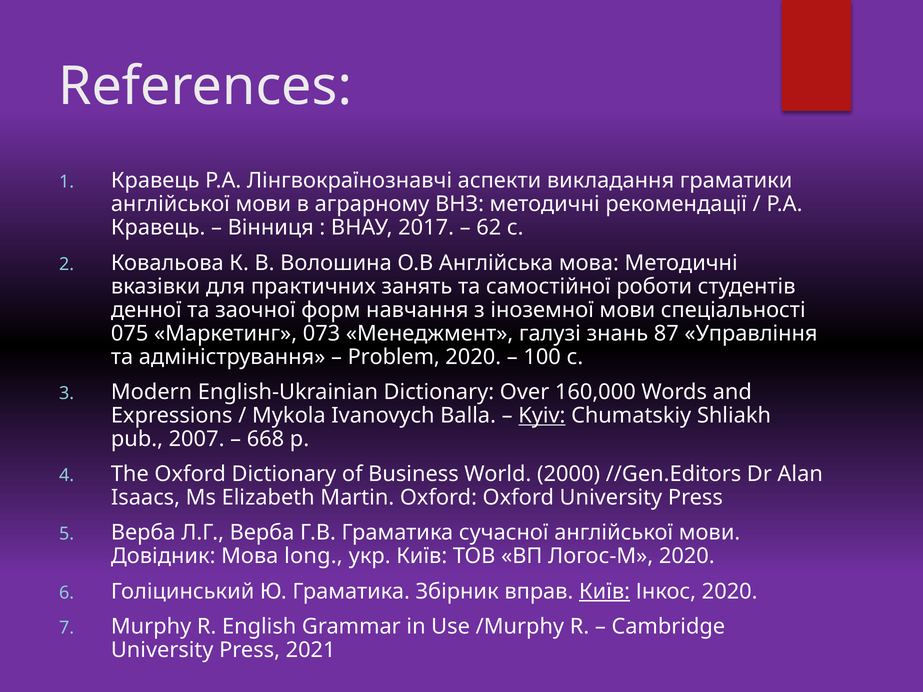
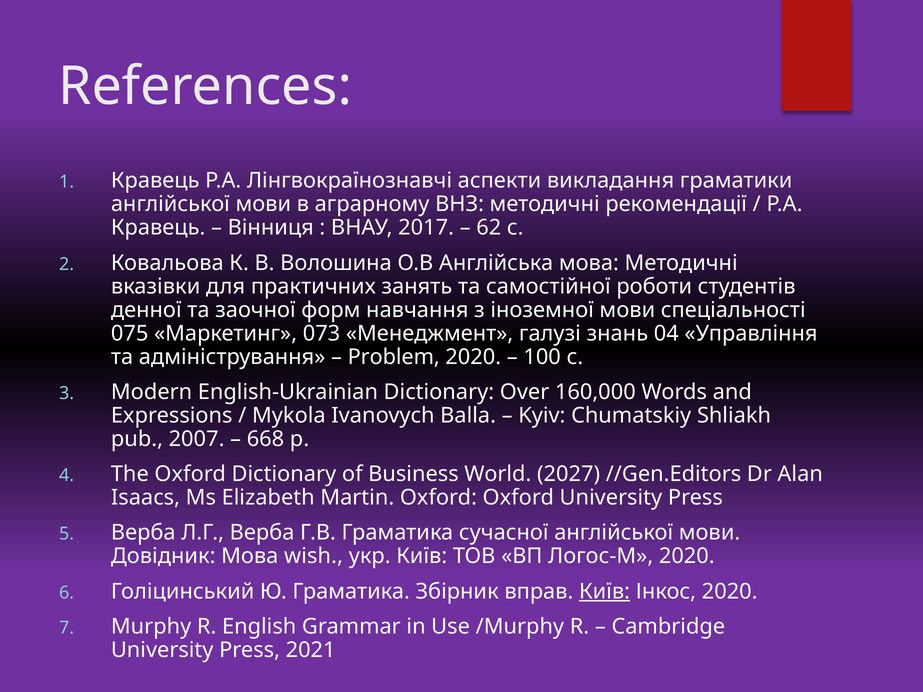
87: 87 -> 04 (666, 334)
Kyiv underline: present -> none (542, 416)
2000: 2000 -> 2027 (569, 474)
long: long -> wish (314, 556)
